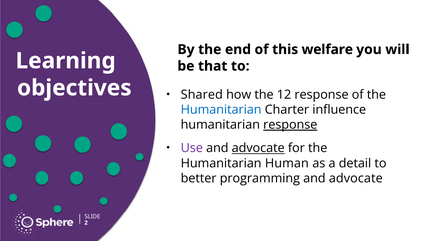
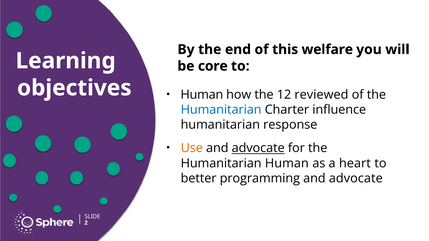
that: that -> core (213, 66)
Shared: Shared -> Human (202, 95)
12 response: response -> reviewed (321, 95)
response underline: present -> none (290, 125)
Use colour: purple -> orange (192, 148)
detail: detail -> heart (355, 163)
